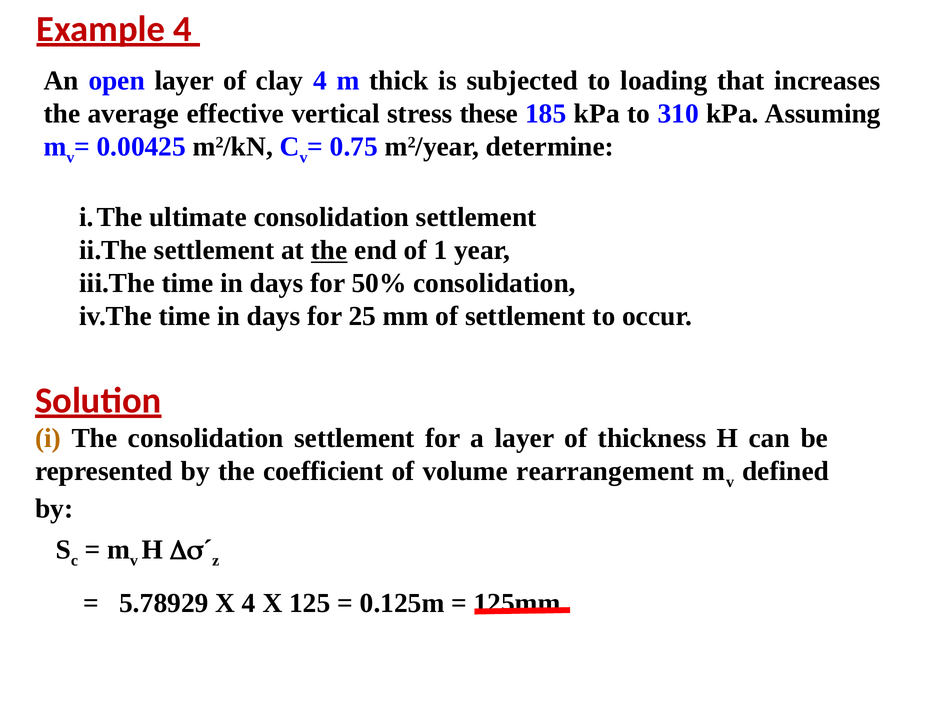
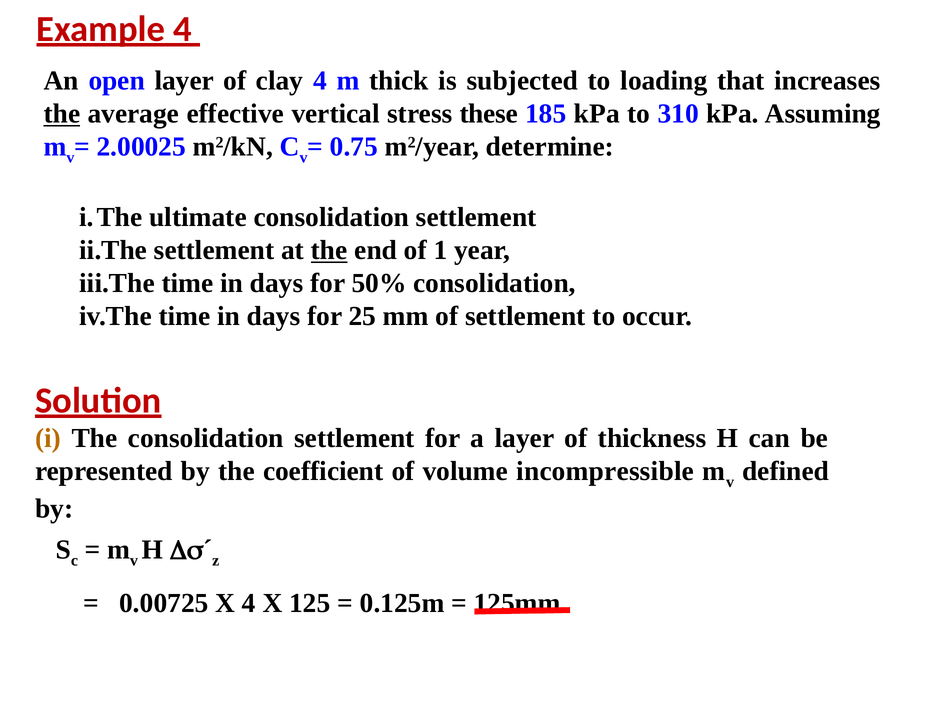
the underline: none -> present (62, 114)
0.00425: 0.00425 -> 2.00025 (141, 147)
rearrangement: rearrangement -> incompressible (605, 471)
5.78929: 5.78929 -> 0.00725 (164, 603)
